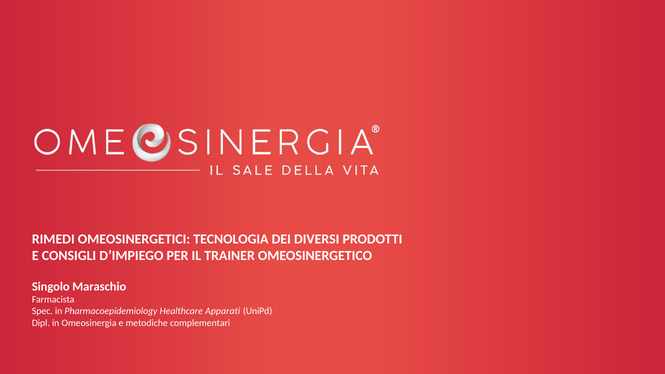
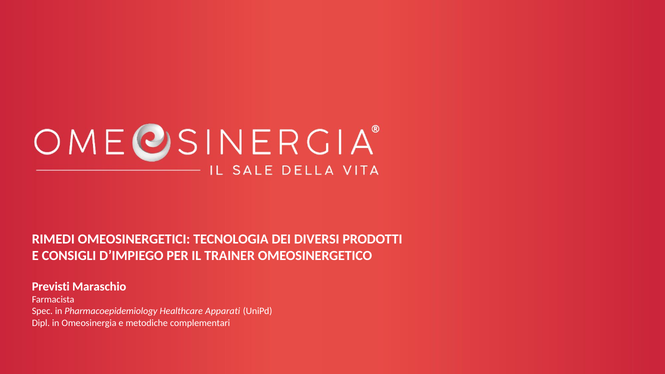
Singolo: Singolo -> Previsti (51, 287)
